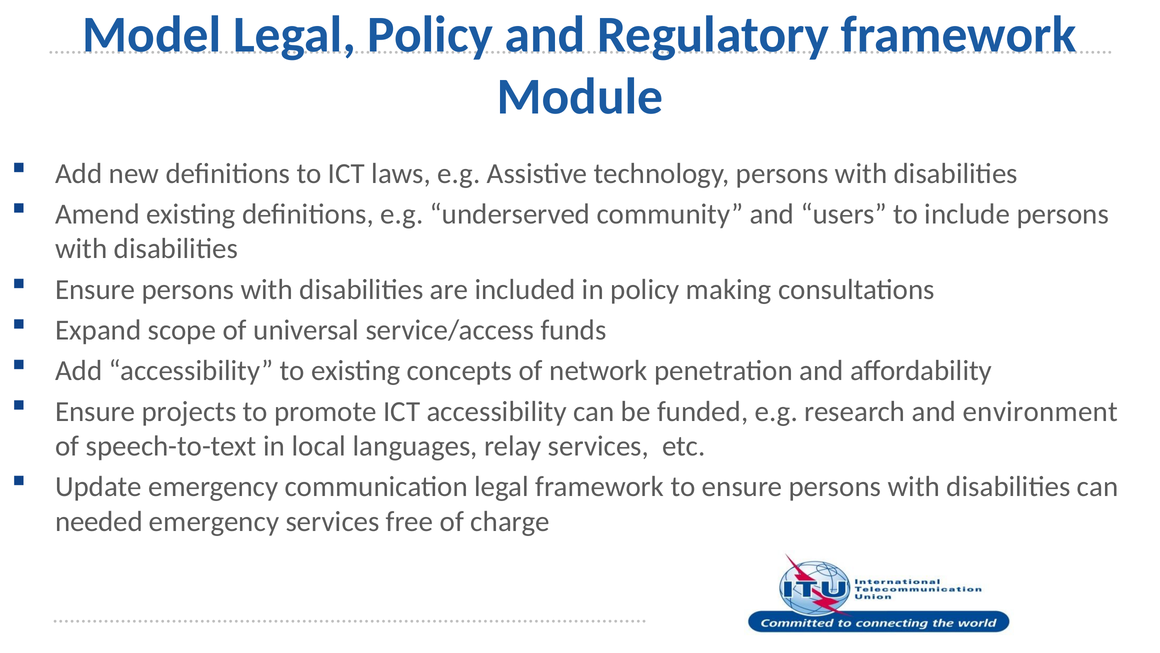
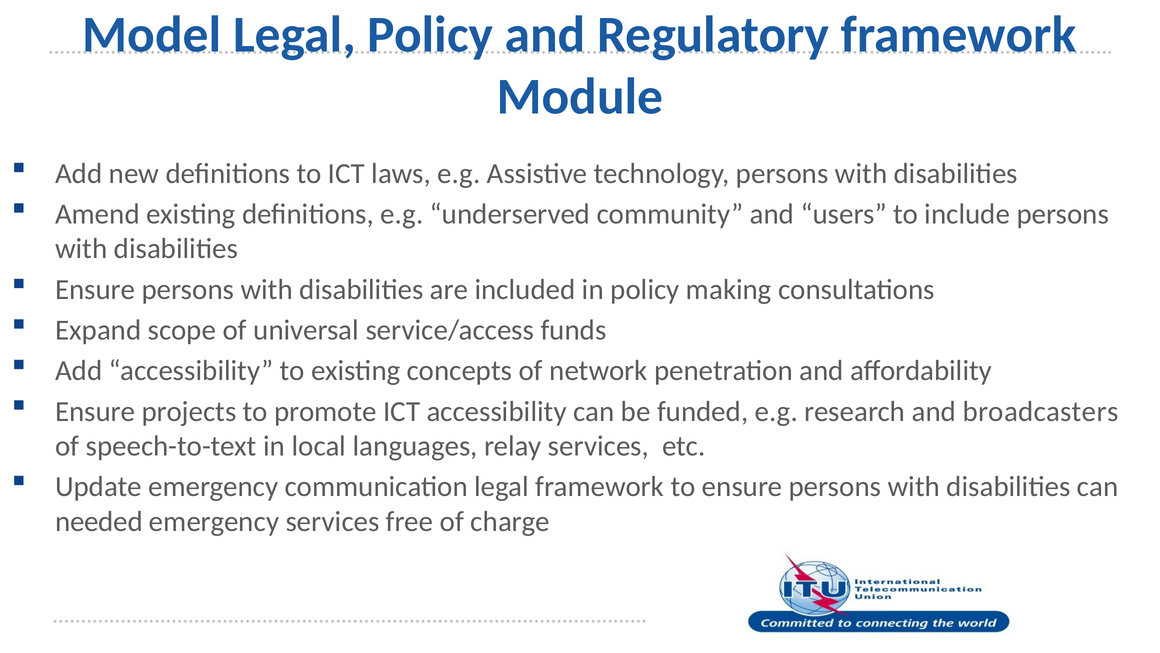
environment: environment -> broadcasters (1040, 411)
